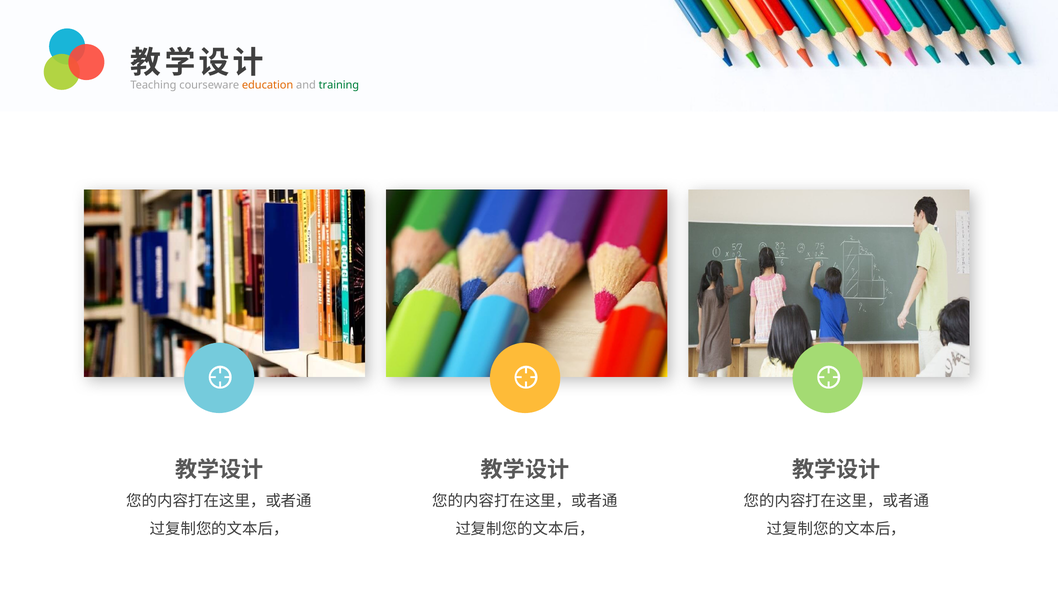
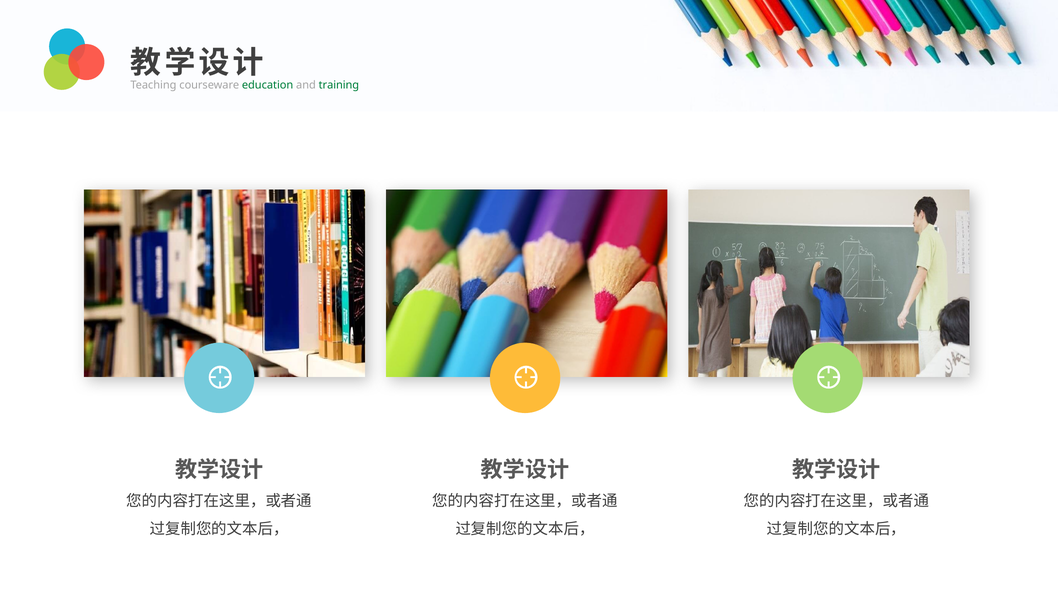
education colour: orange -> green (268, 85)
